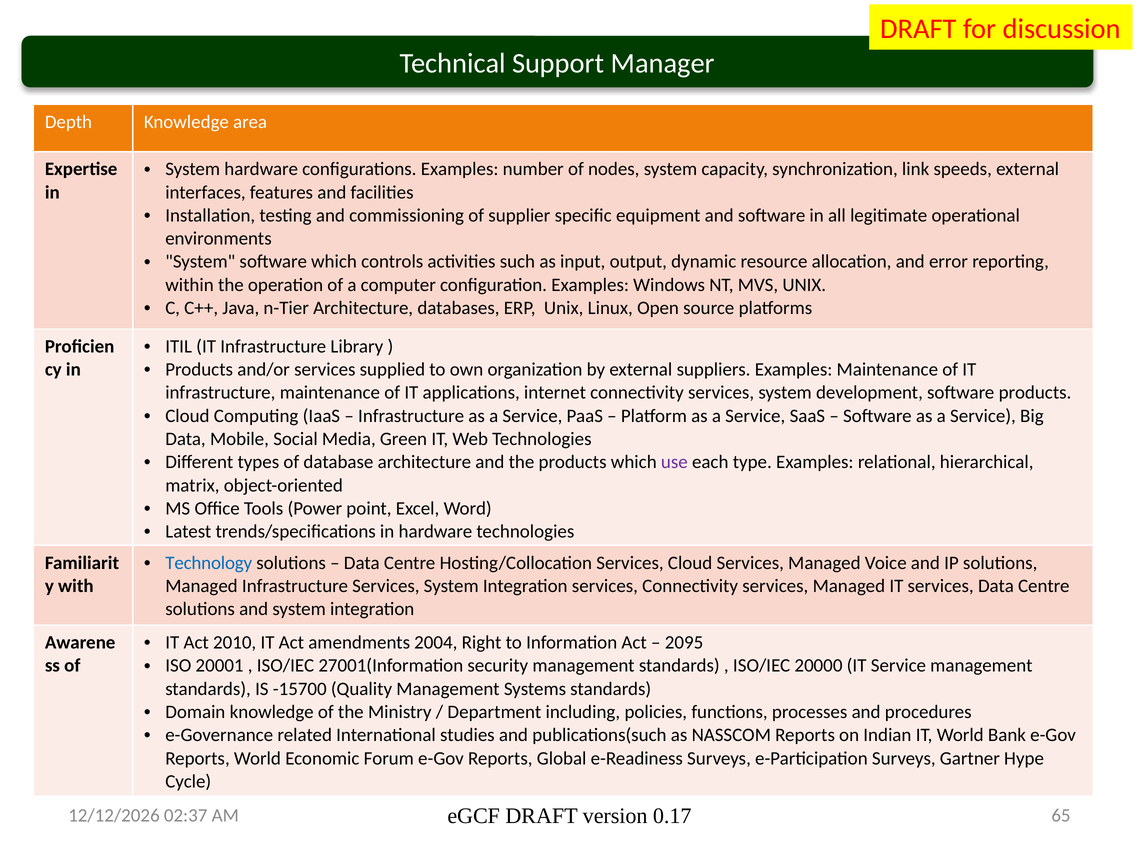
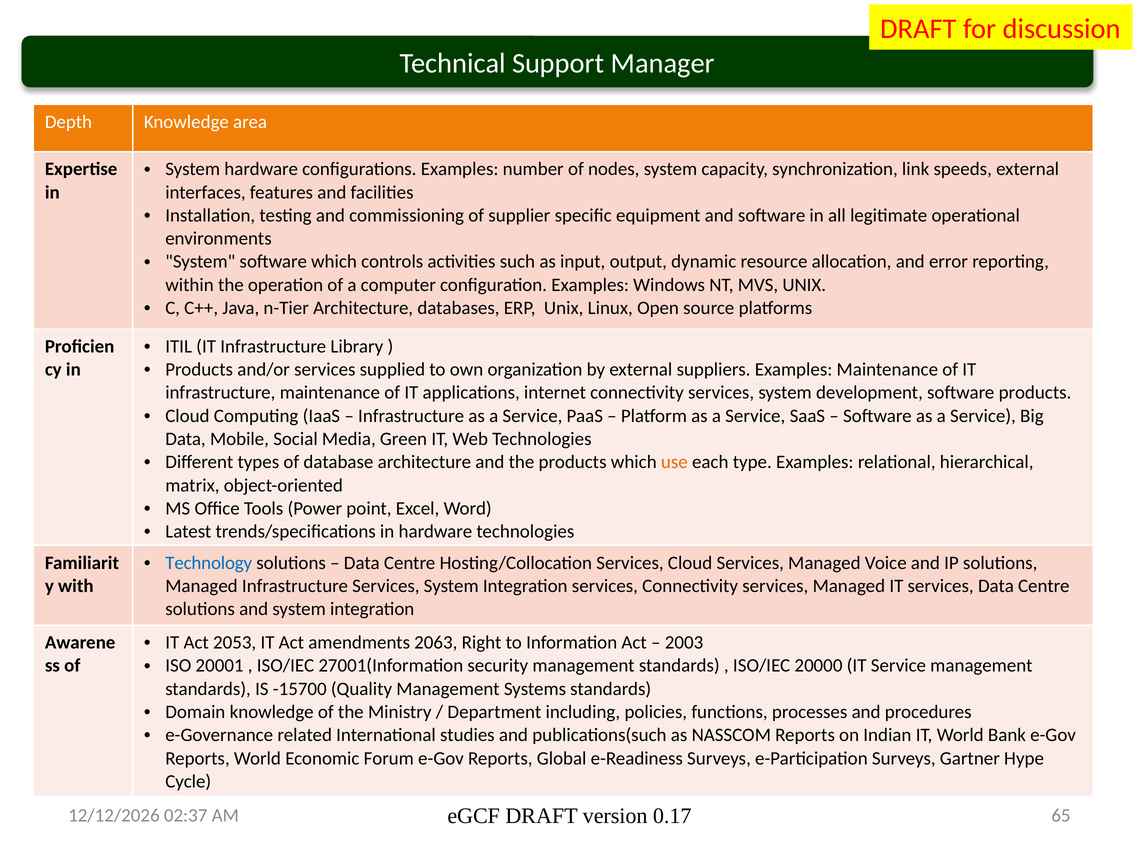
use colour: purple -> orange (674, 462)
2010: 2010 -> 2053 (235, 643)
2004: 2004 -> 2063 (436, 643)
2095: 2095 -> 2003 (684, 643)
